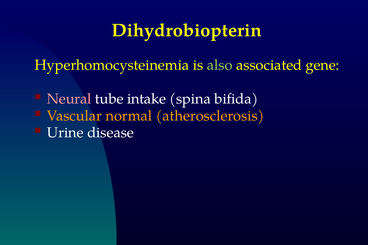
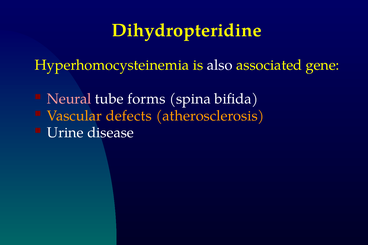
Dihydrobiopterin: Dihydrobiopterin -> Dihydropteridine (187, 30)
also colour: light green -> white (220, 65)
intake: intake -> forms (146, 99)
normal: normal -> defects (129, 116)
